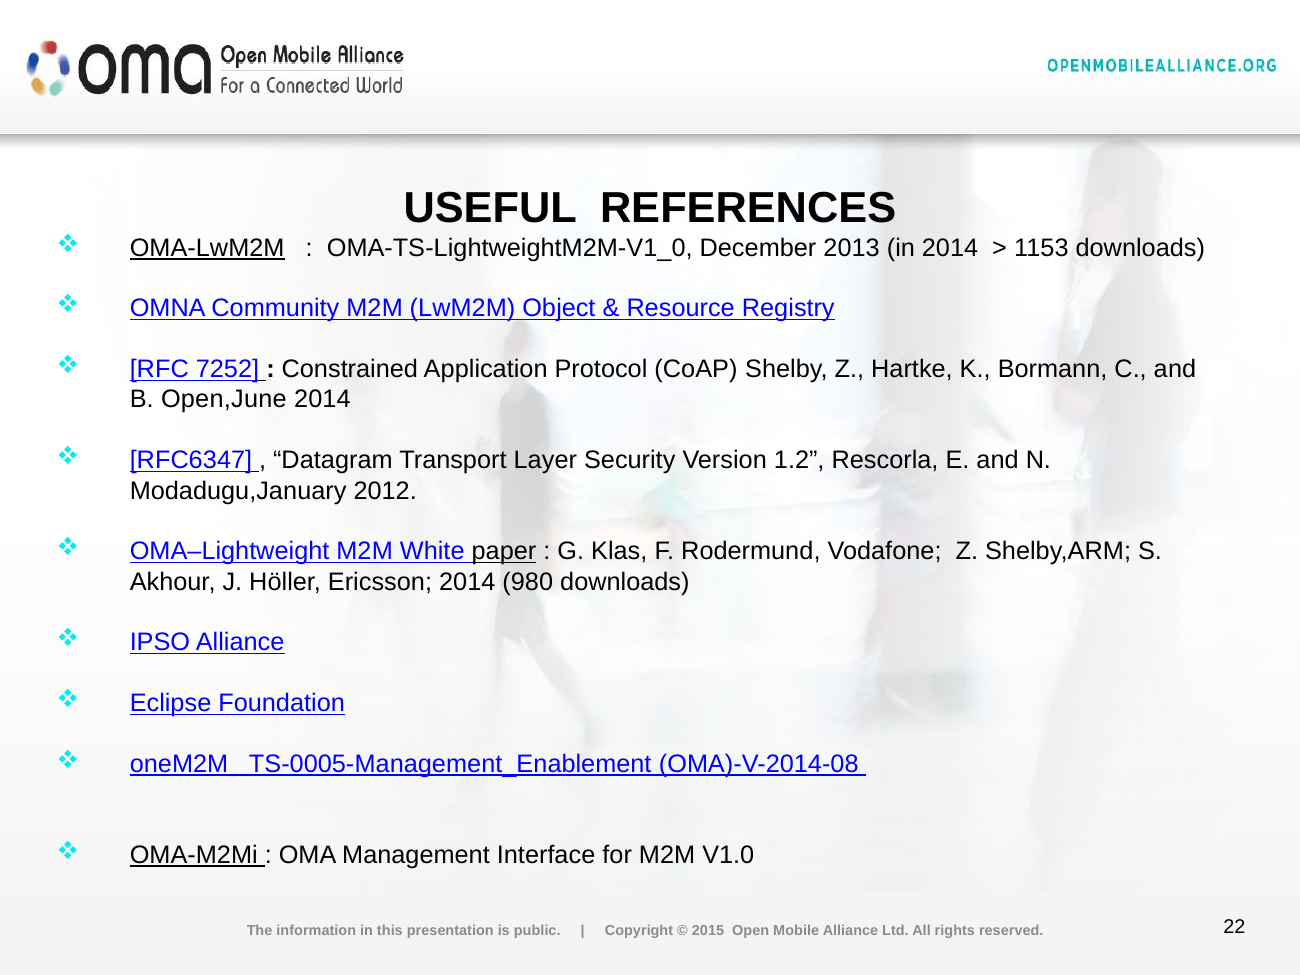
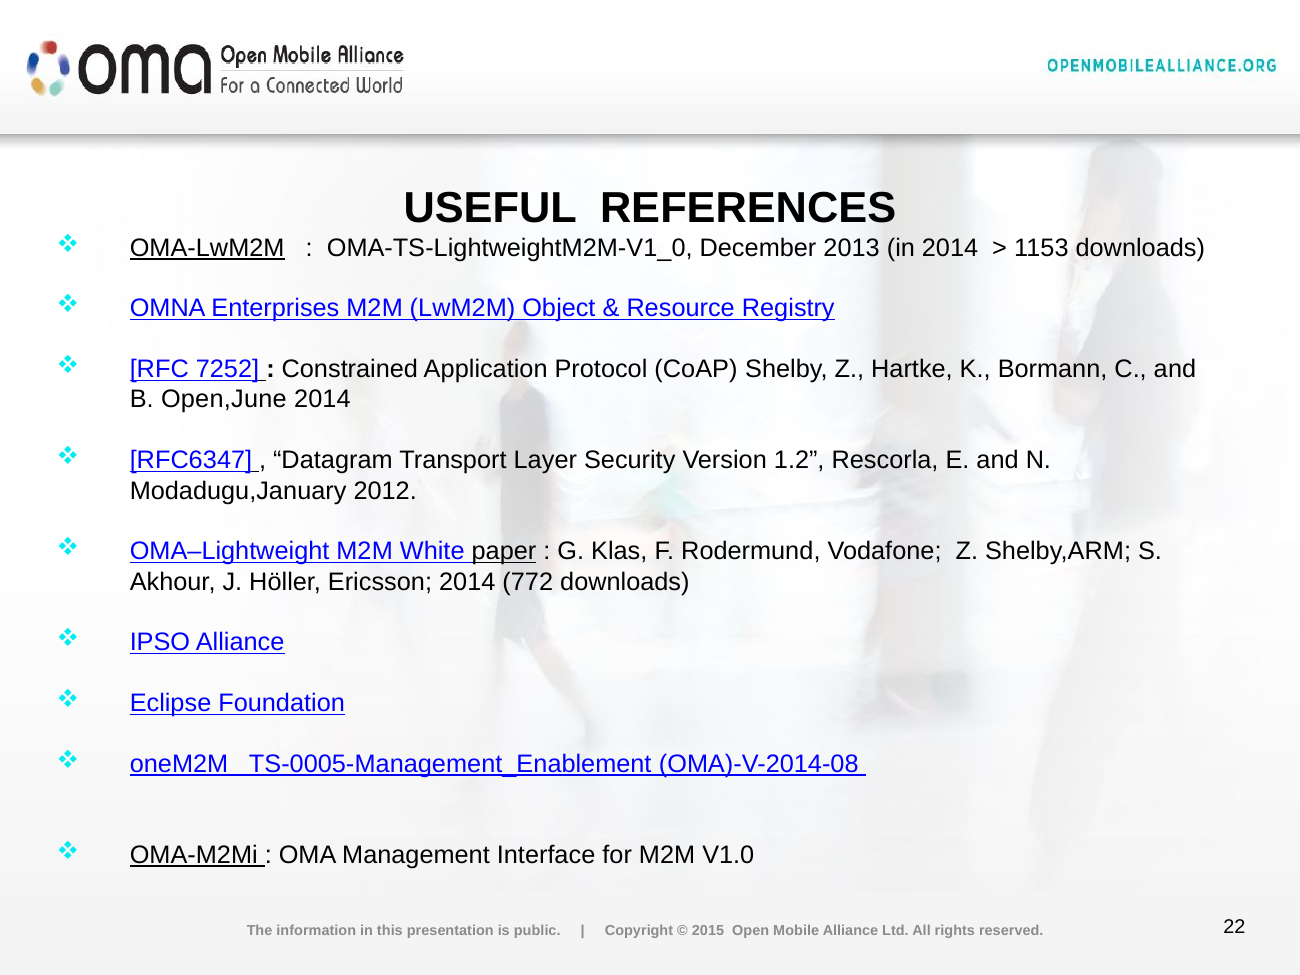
Community: Community -> Enterprises (275, 309)
980: 980 -> 772 (528, 582)
